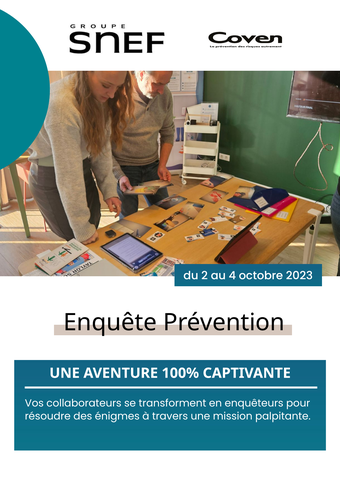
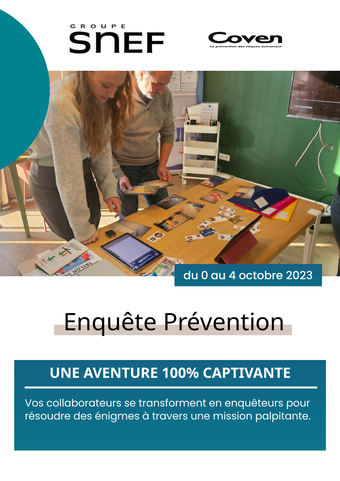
2: 2 -> 0 (205, 276)
